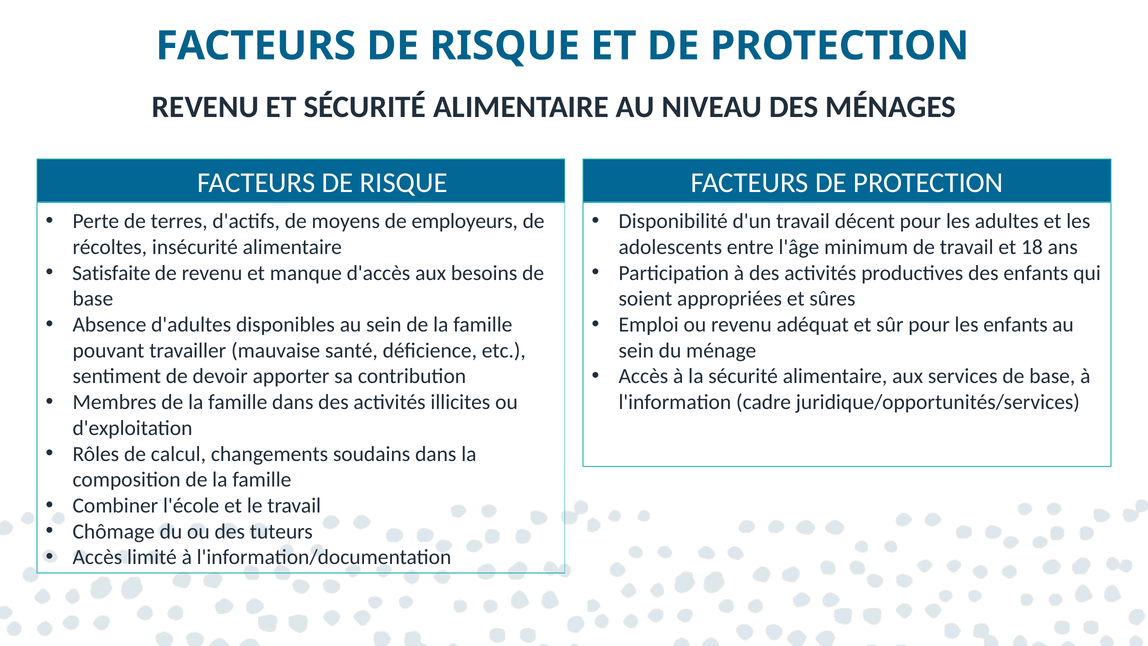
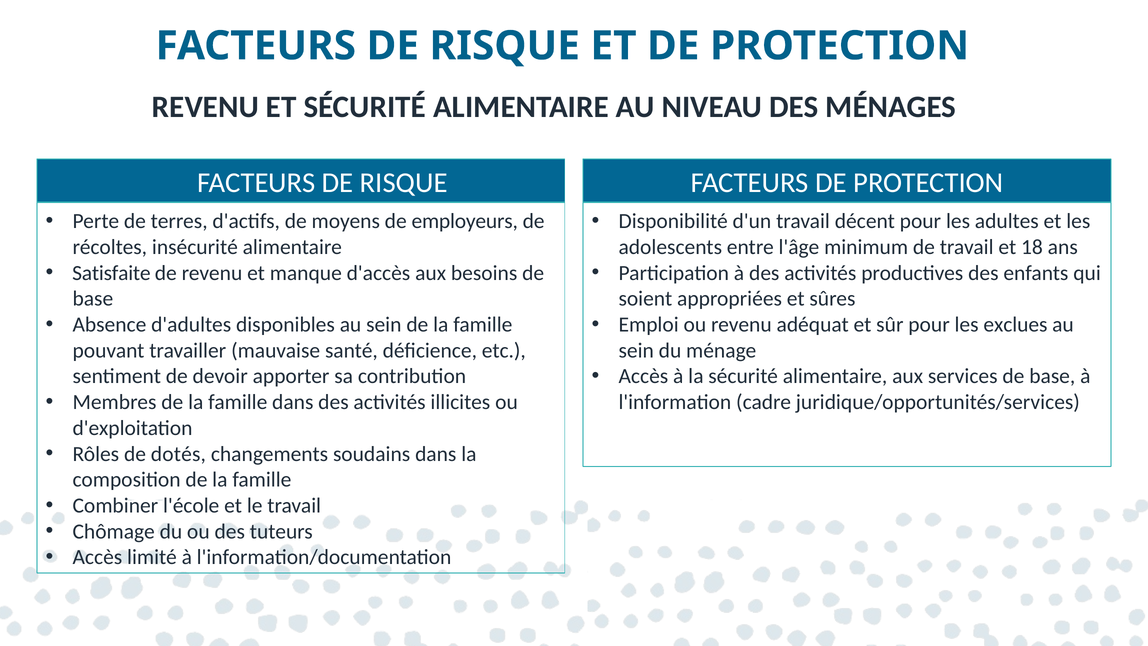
les enfants: enfants -> exclues (1015, 324)
calcul: calcul -> dotés (178, 454)
